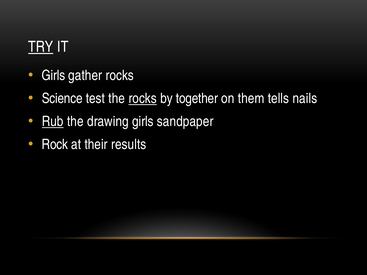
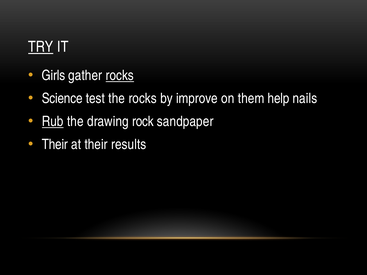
rocks underline: none -> present (120, 76)
rocks underline: present -> none (143, 99)
together: together -> improve (197, 99)
tells: tells -> help (279, 99)
drawing girls: girls -> rock (143, 122)
Rock: Rock -> Their (55, 145)
